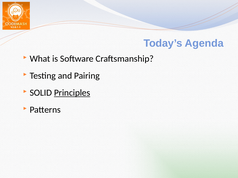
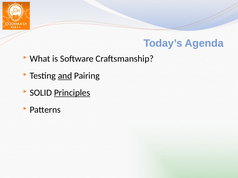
and underline: none -> present (65, 76)
